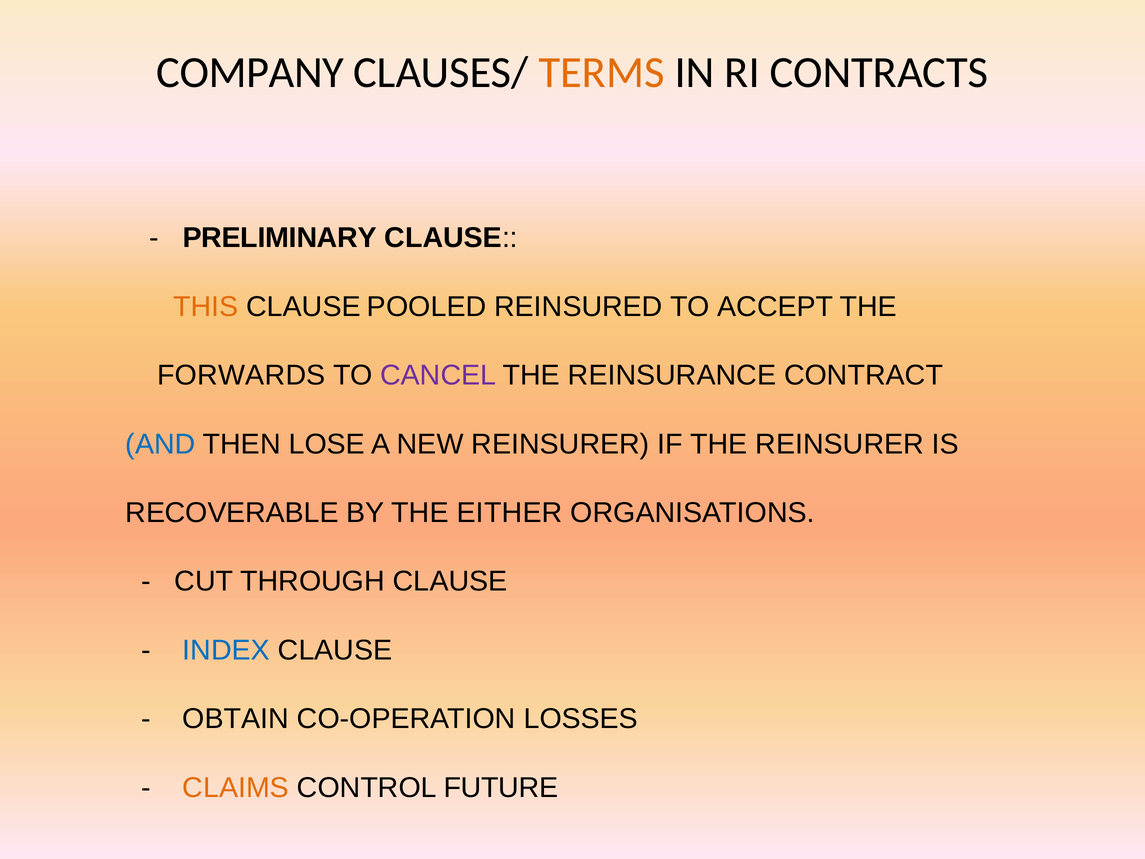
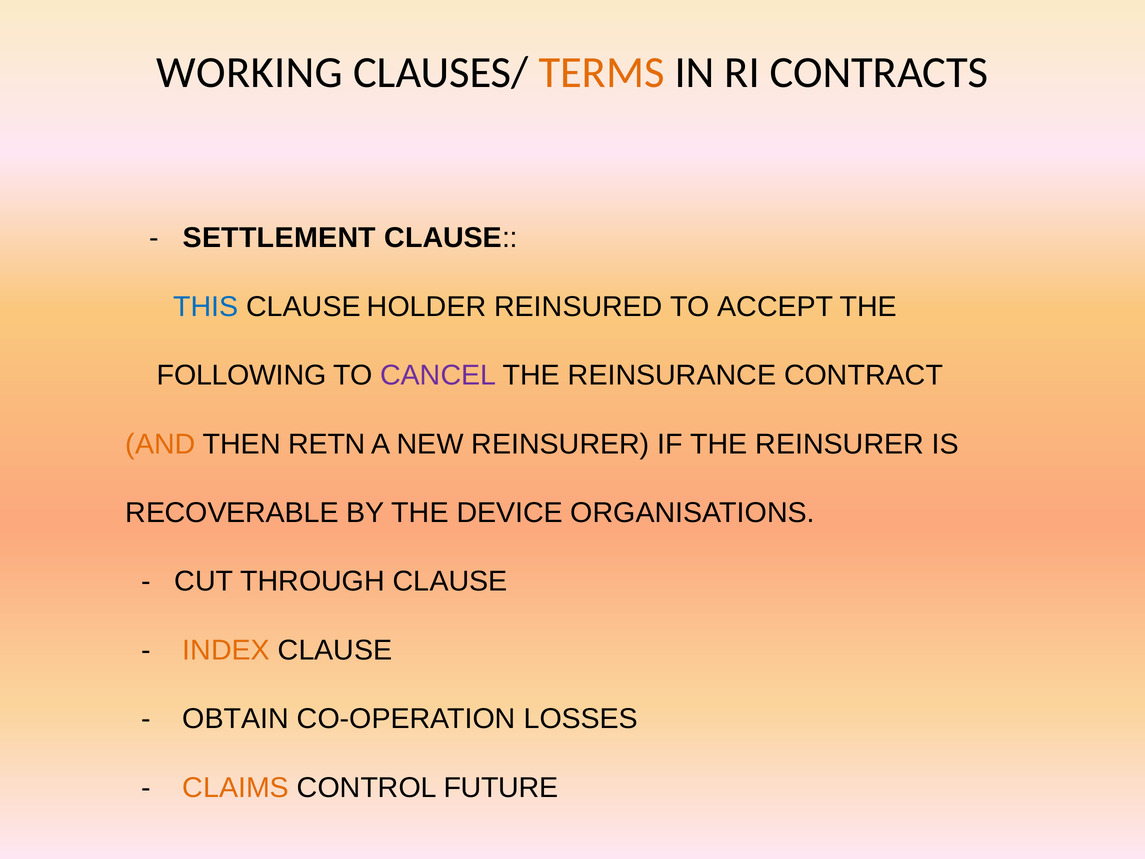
COMPANY: COMPANY -> WORKING (250, 72)
PRELIMINARY: PRELIMINARY -> SETTLEMENT (279, 238)
THIS colour: orange -> blue (206, 307)
POOLED: POOLED -> HOLDER (427, 307)
FORWARDS: FORWARDS -> FOLLOWING (242, 375)
AND colour: blue -> orange (160, 444)
LOSE: LOSE -> RETN (327, 444)
EITHER: EITHER -> DEVICE (510, 513)
INDEX colour: blue -> orange (226, 650)
